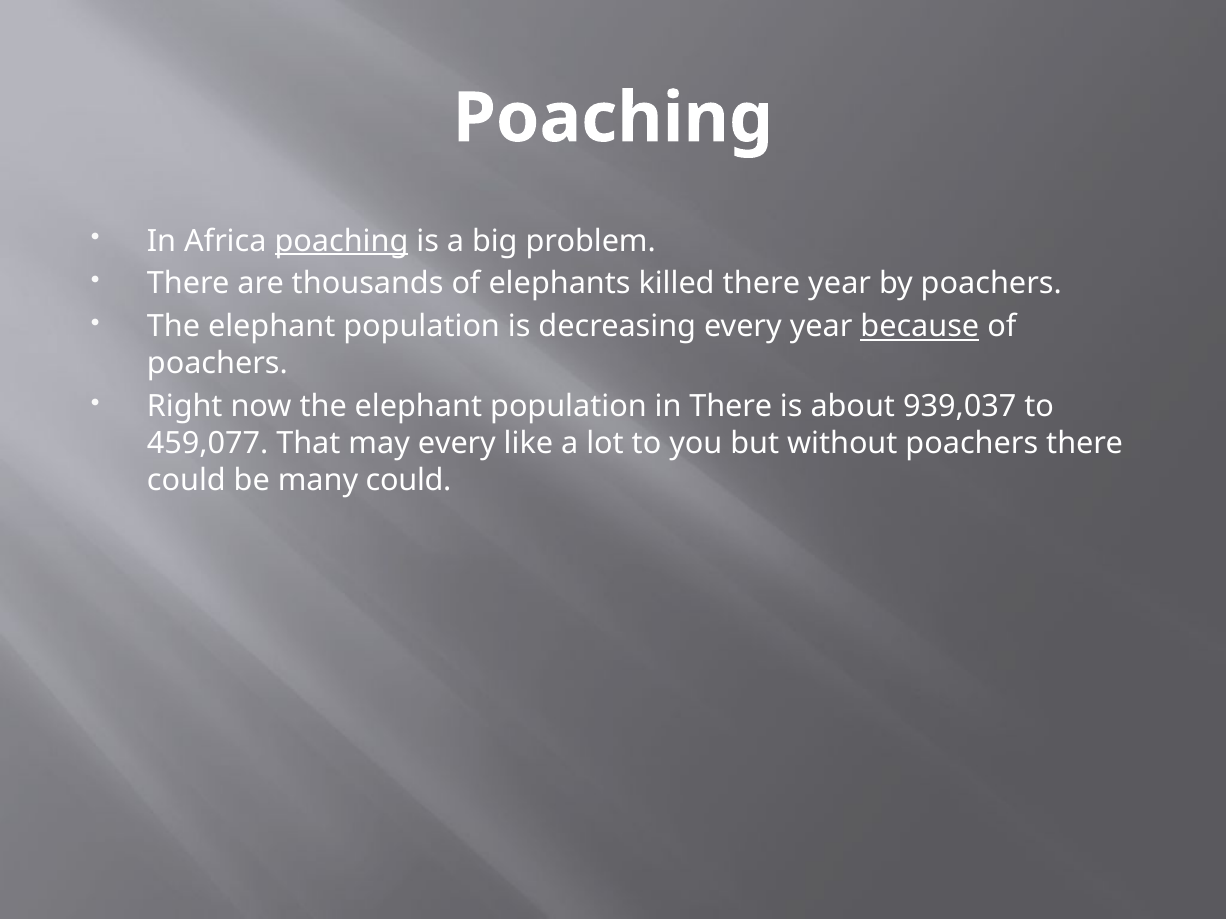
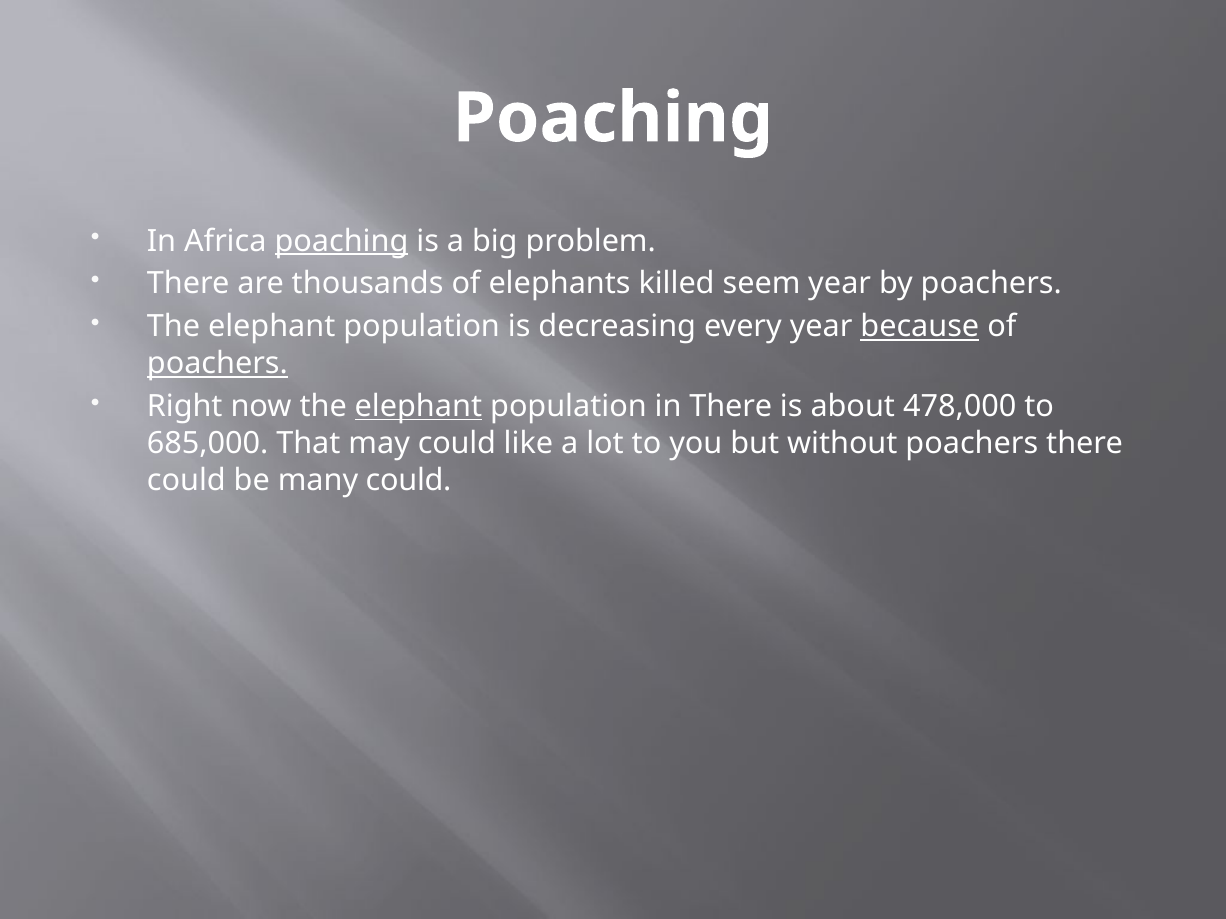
killed there: there -> seem (762, 284)
poachers underline: none -> present (217, 364)
elephant underline: none -> present (418, 407)
939,037: 939,037 -> 478,000 (960, 407)
459,077: 459,077 -> 685,000 (208, 443)
may every: every -> could (457, 443)
